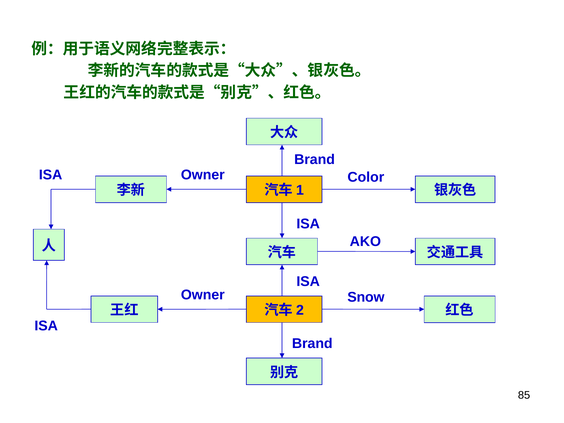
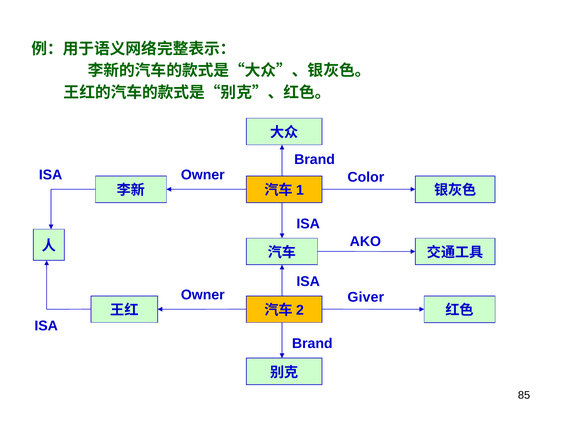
Snow: Snow -> Giver (366, 297)
